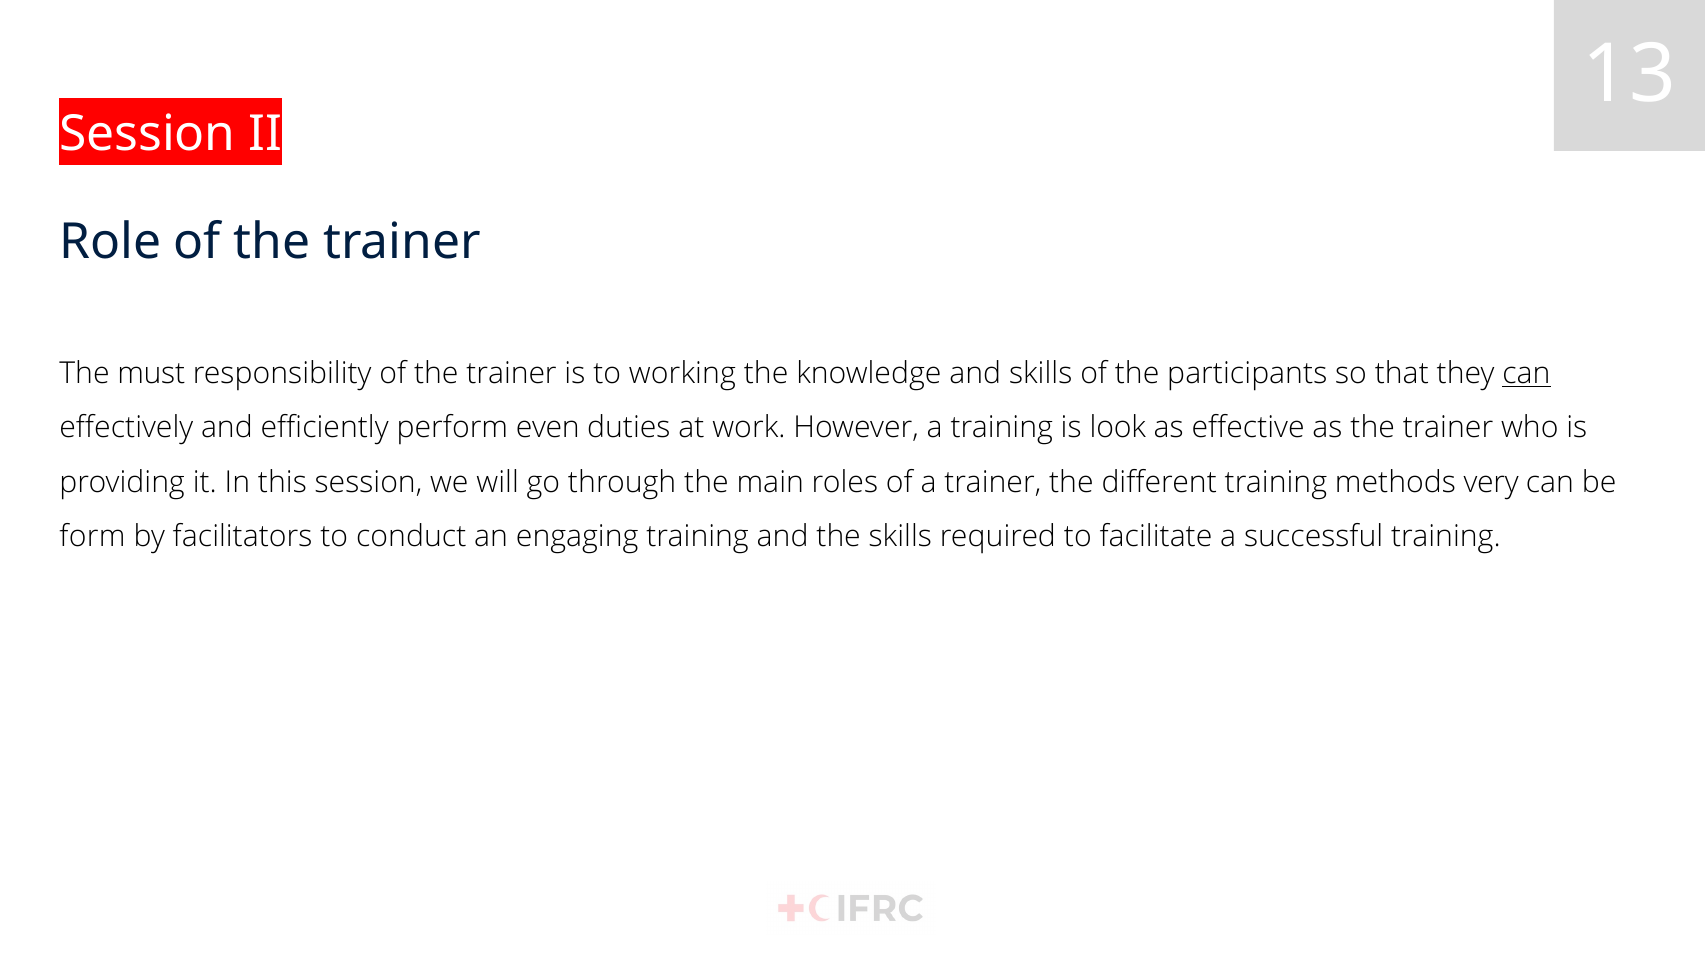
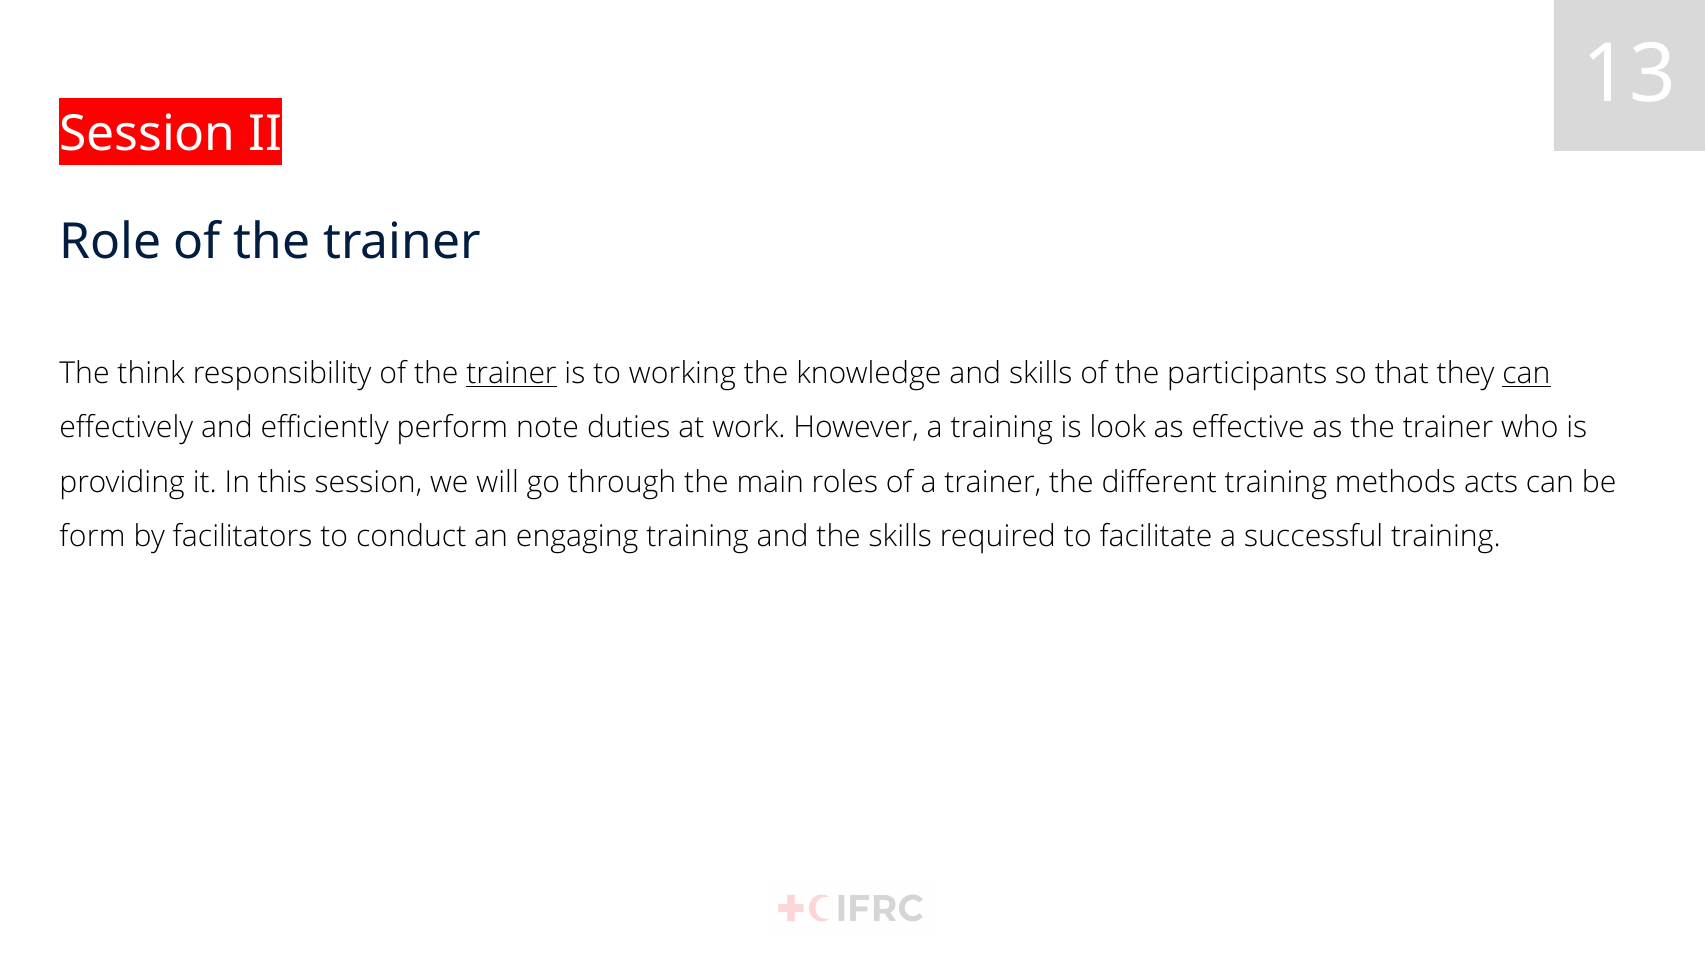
must: must -> think (151, 374)
trainer underline: none -> present (512, 374)
even: even -> note (548, 428)
very: very -> acts (1491, 482)
